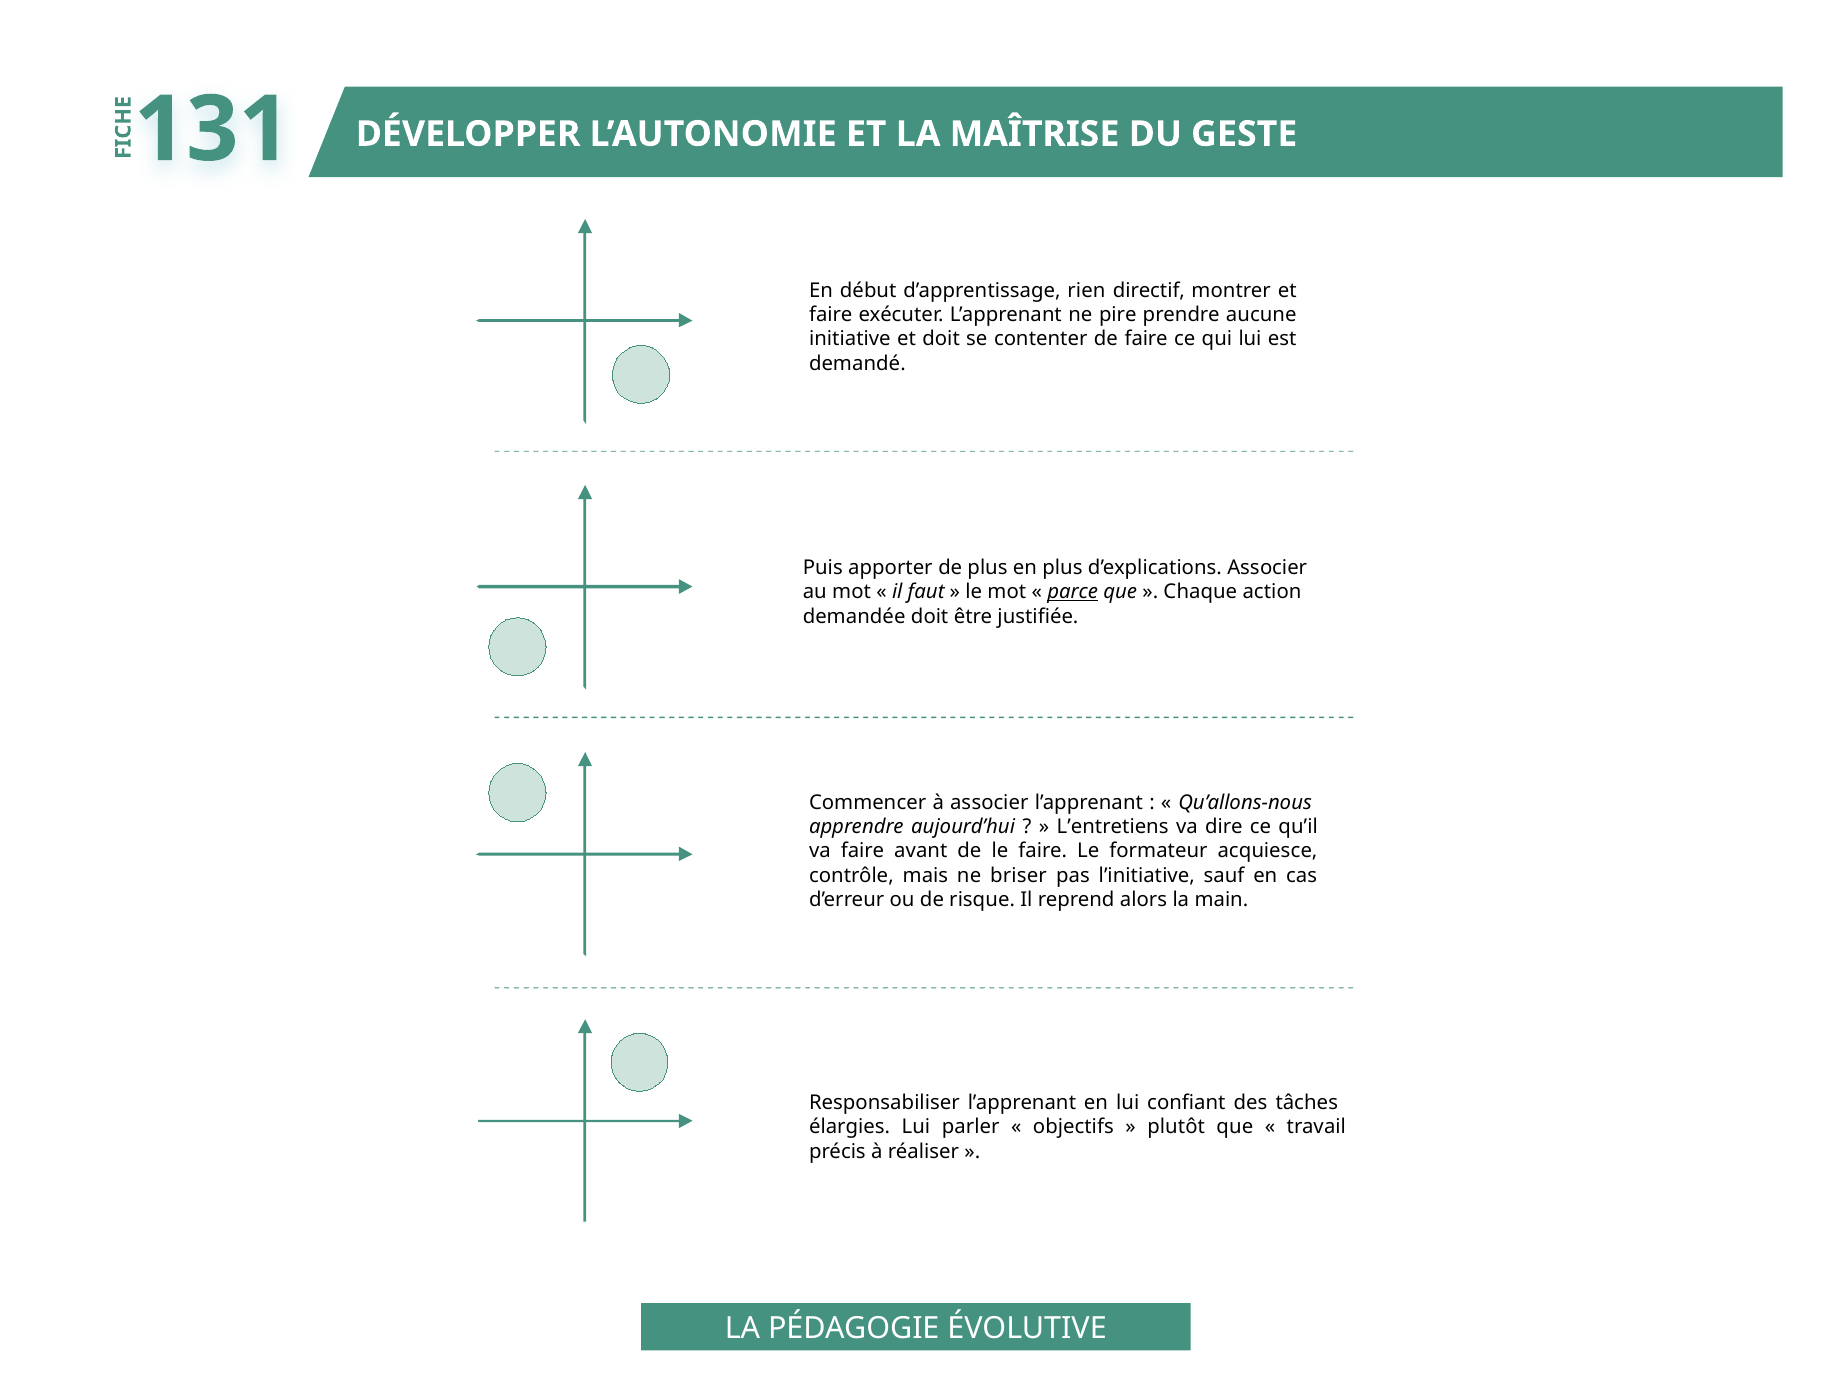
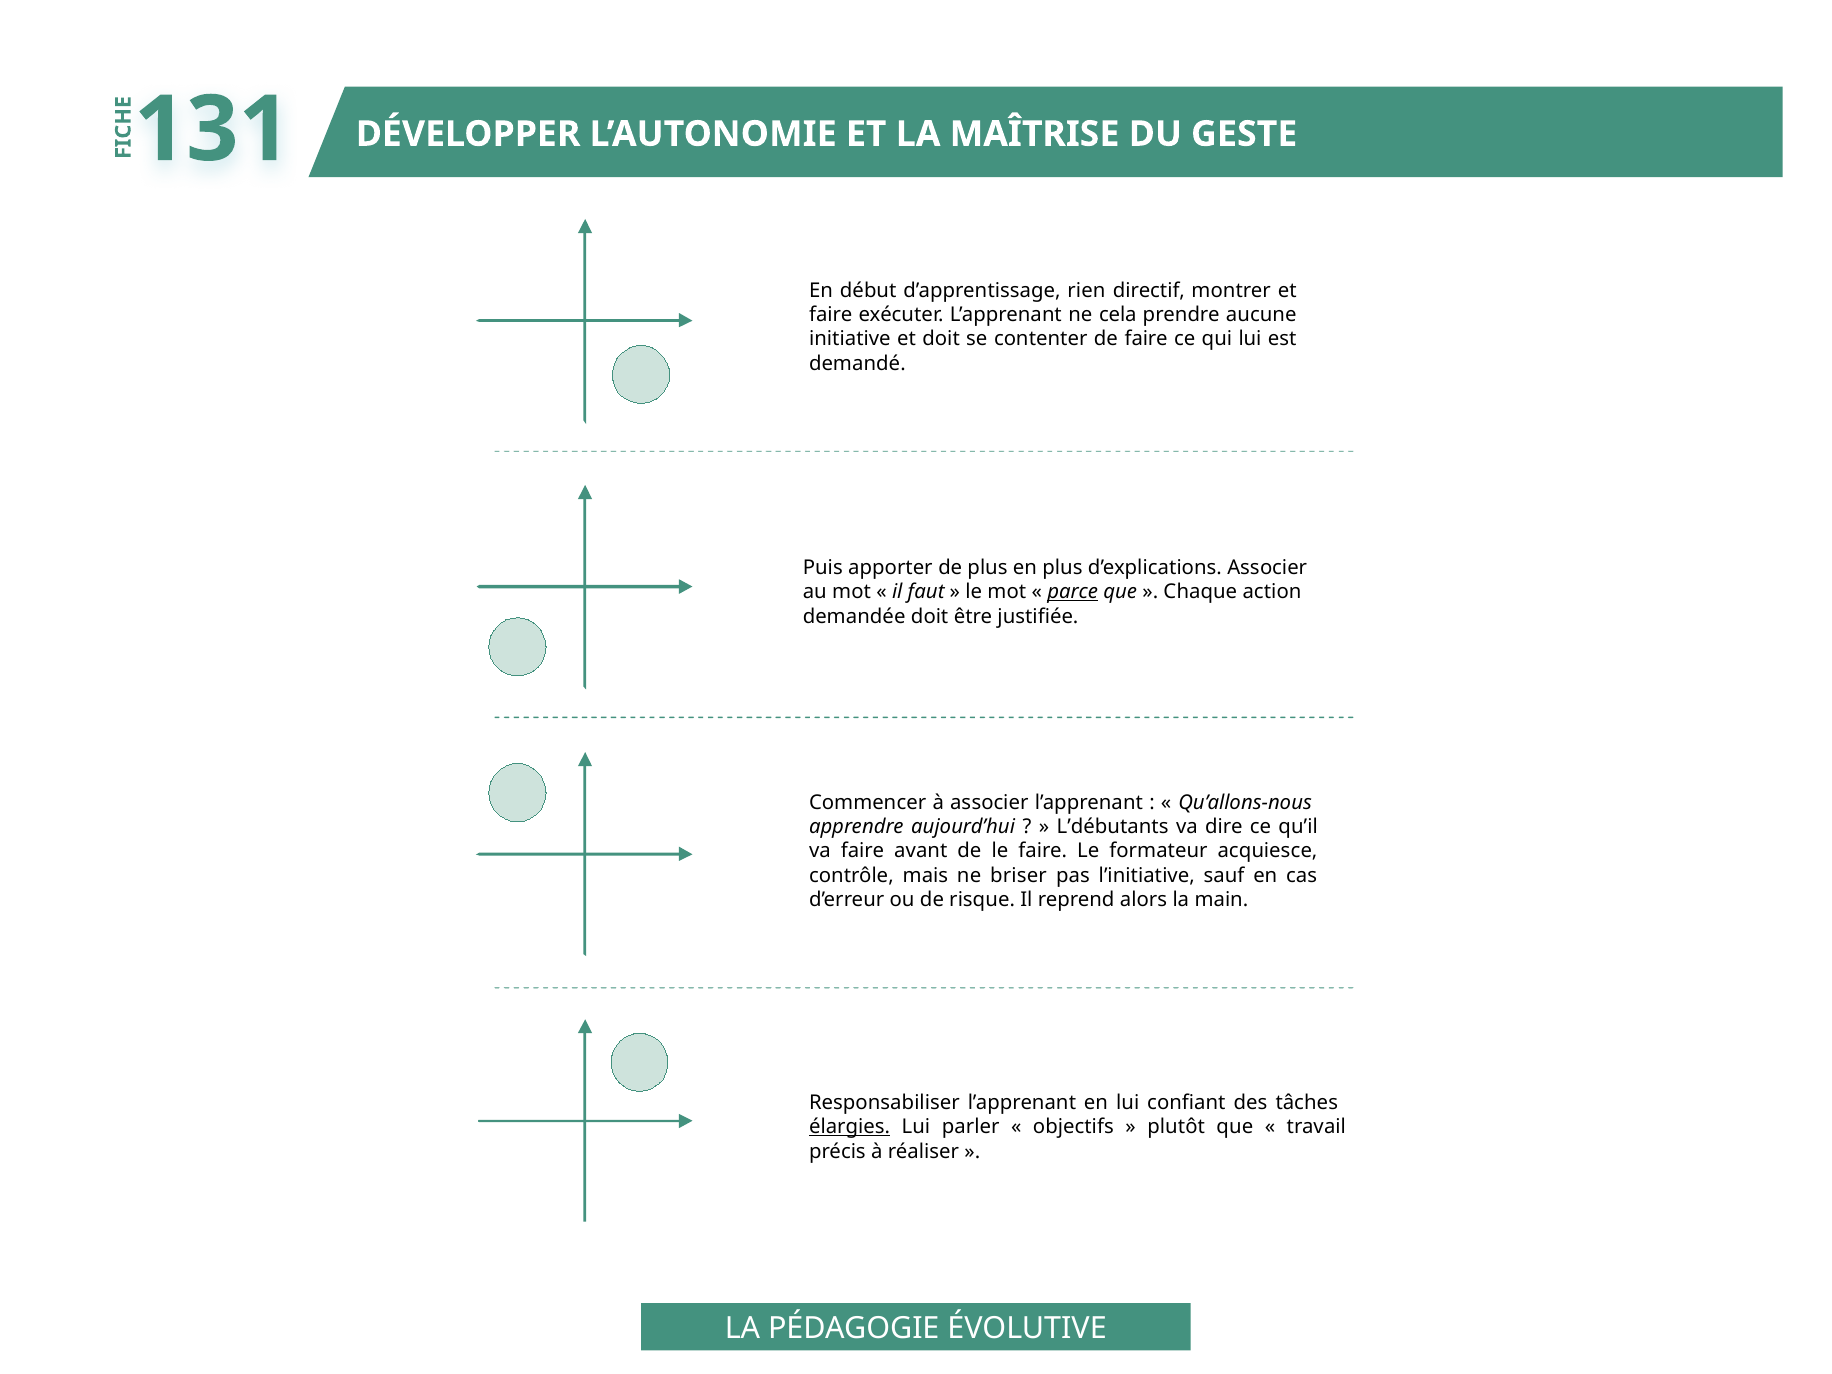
pire: pire -> cela (1118, 315)
L’entretiens: L’entretiens -> L’débutants (1113, 827)
élargies underline: none -> present (850, 1127)
